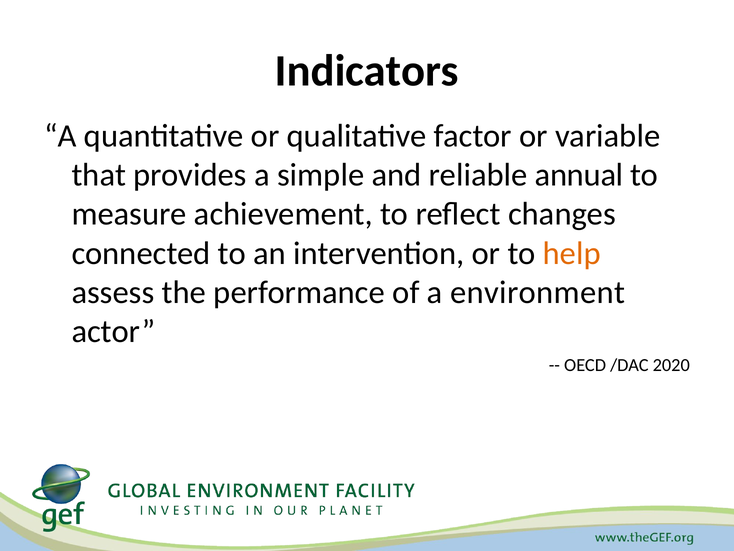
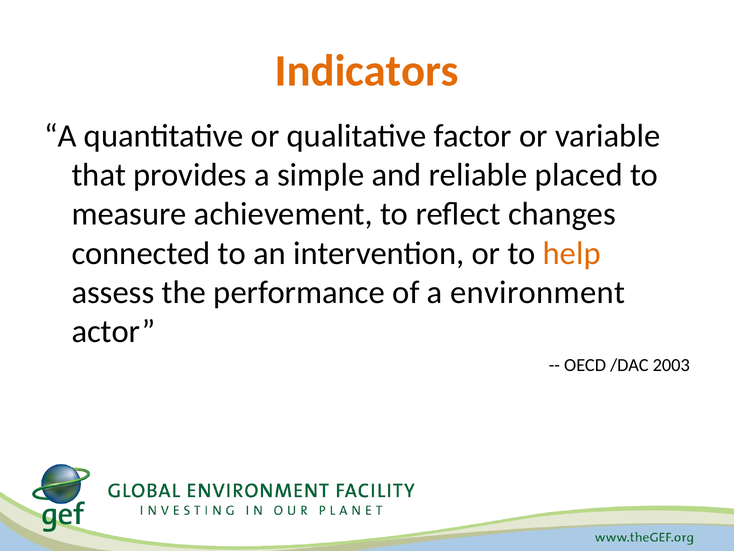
Indicators colour: black -> orange (367, 71)
annual: annual -> placed (579, 175)
2020: 2020 -> 2003 (671, 365)
